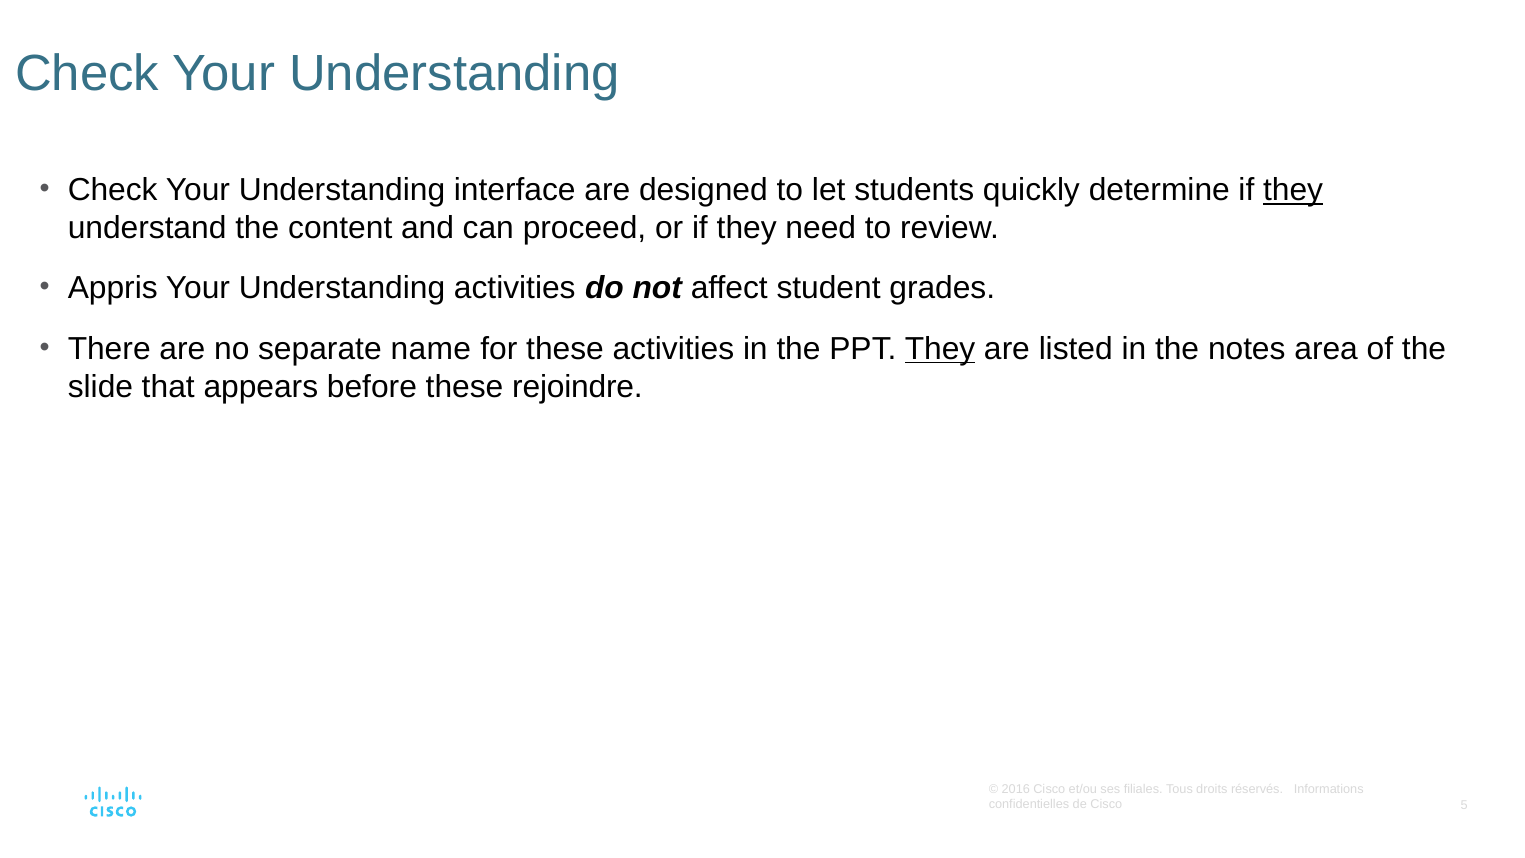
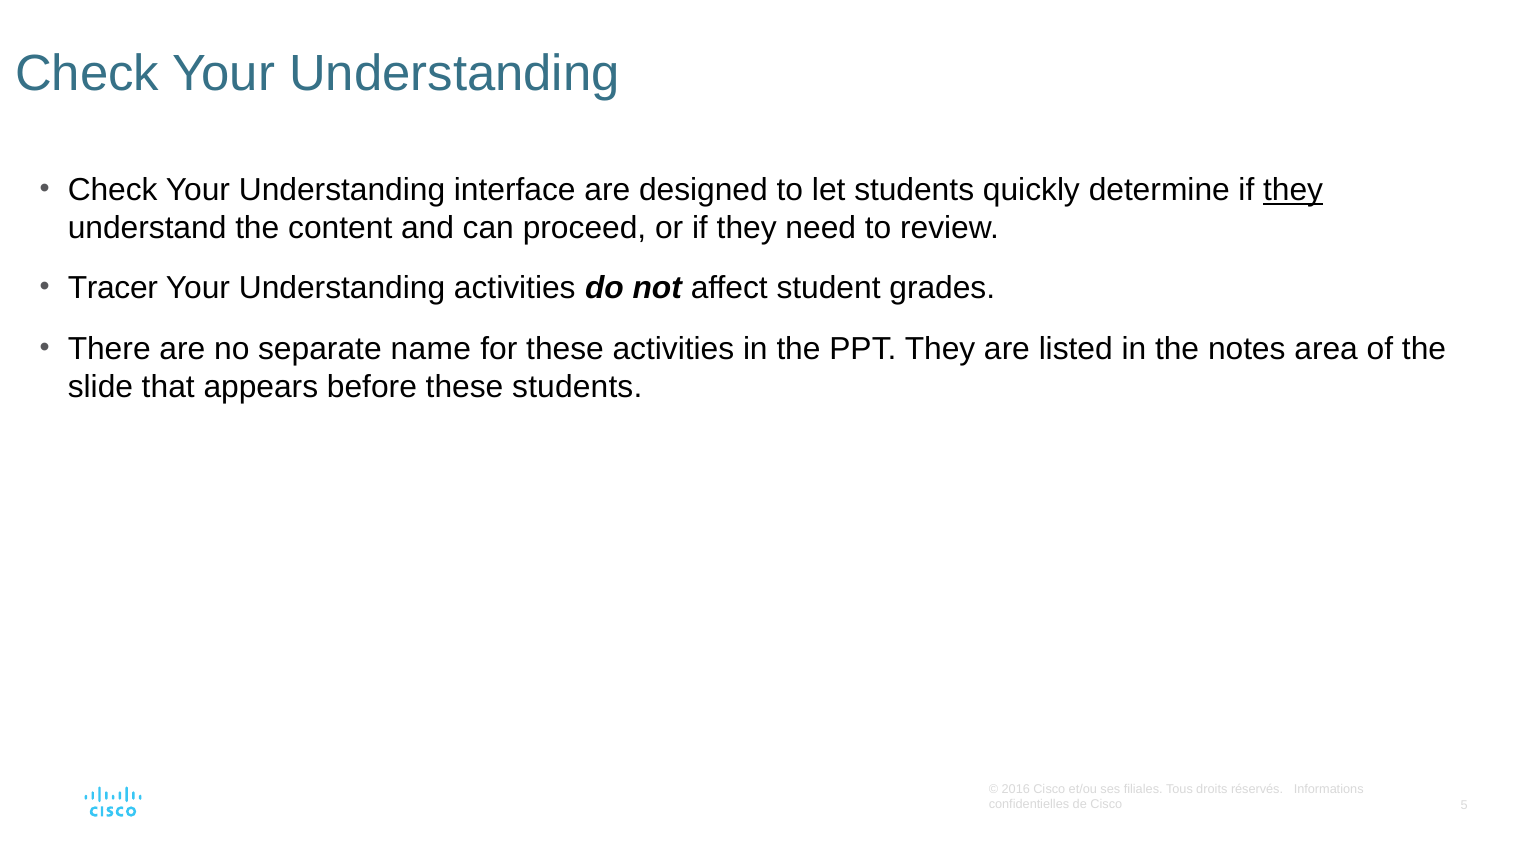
Appris: Appris -> Tracer (113, 288)
They underline: present -> none (940, 349)
these rejoindre: rejoindre -> students (577, 387)
